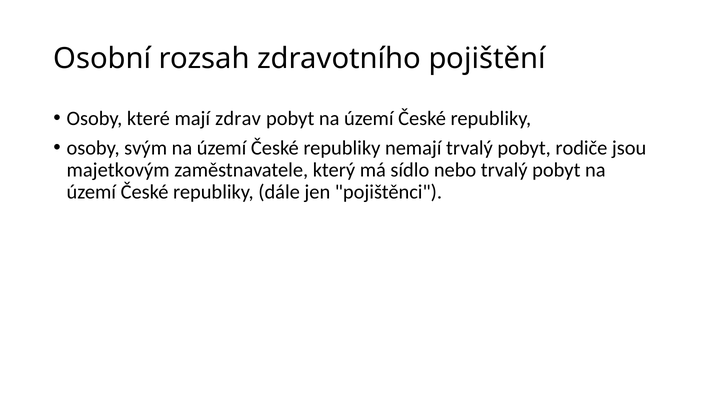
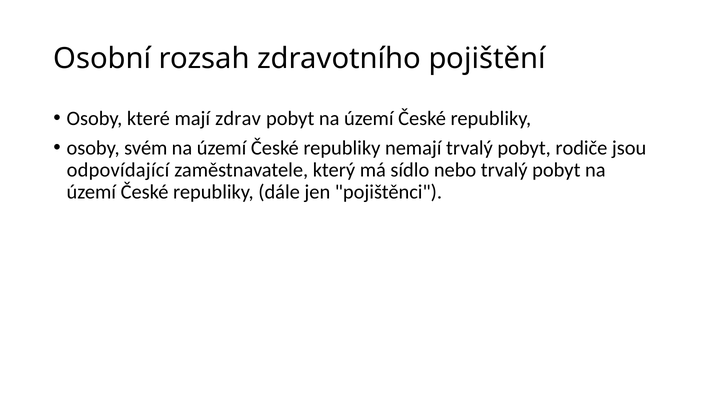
svým: svým -> svém (146, 148)
majetkovým: majetkovým -> odpovídající (118, 170)
